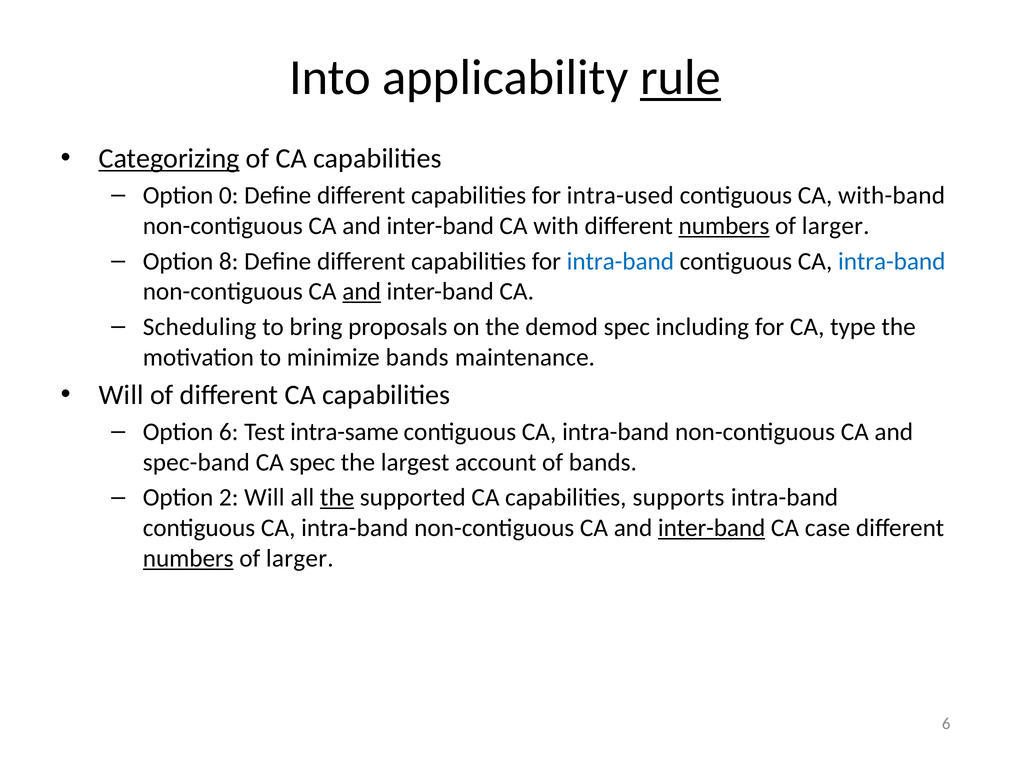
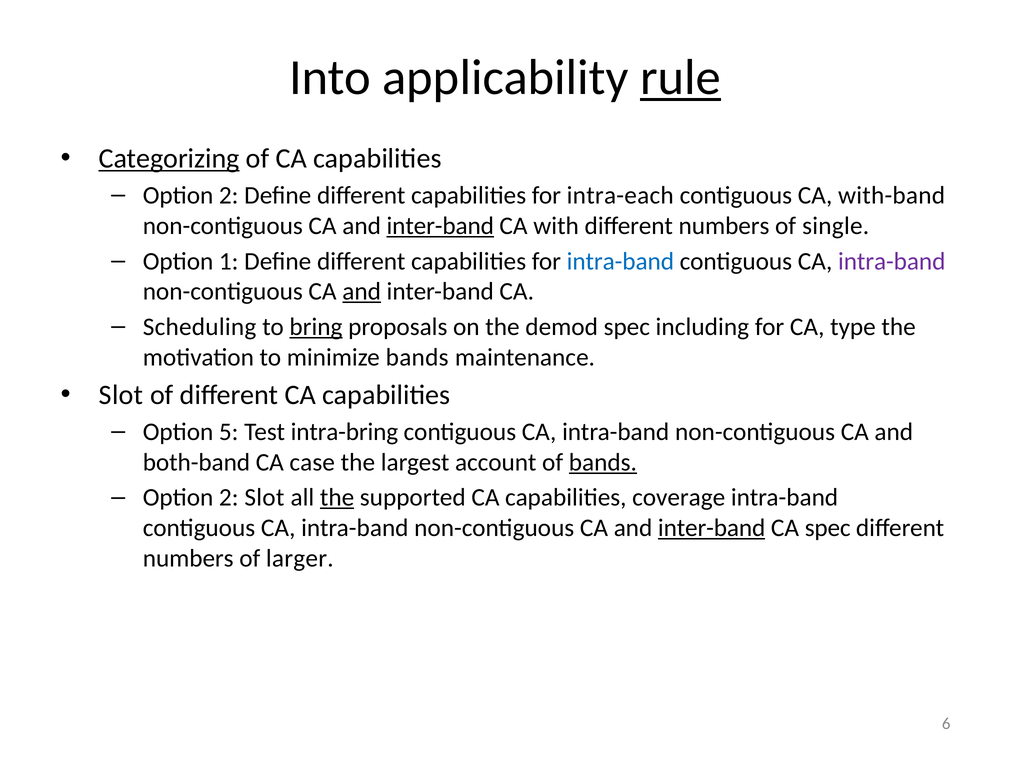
0: 0 -> 2 (229, 196)
intra-used: intra-used -> intra-each (620, 196)
inter-band underline: none -> present (440, 226)
numbers underline: present -> none (724, 226)
larger: larger -> single (836, 226)
8: 8 -> 1 (229, 261)
intra-band colour: blue -> purple (892, 261)
bring underline: none -> present (316, 327)
Will: Will -> Slot (121, 395)
Option 6: 6 -> 5 (229, 432)
intra-same: intra-same -> intra-bring (344, 432)
spec-band: spec-band -> both-band (196, 462)
CA spec: spec -> case (312, 462)
bands underline: none -> present (603, 462)
2 Will: Will -> Slot (264, 498)
supports: supports -> coverage (679, 498)
CA case: case -> spec (828, 528)
numbers underline: present -> none (188, 558)
